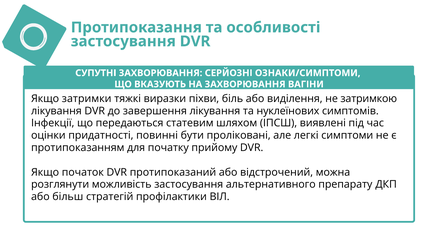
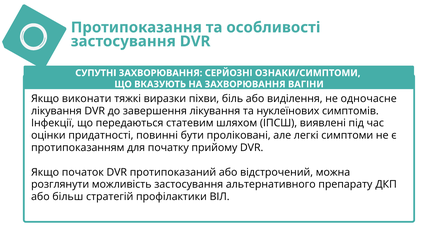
затримки: затримки -> виконати (87, 99)
затримкою: затримкою -> одночасне (369, 99)
